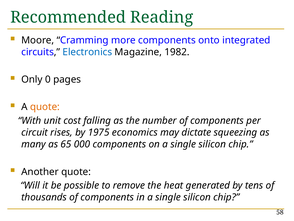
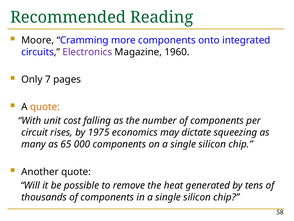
Electronics colour: blue -> purple (87, 52)
1982: 1982 -> 1960 (177, 52)
0: 0 -> 7 (48, 79)
